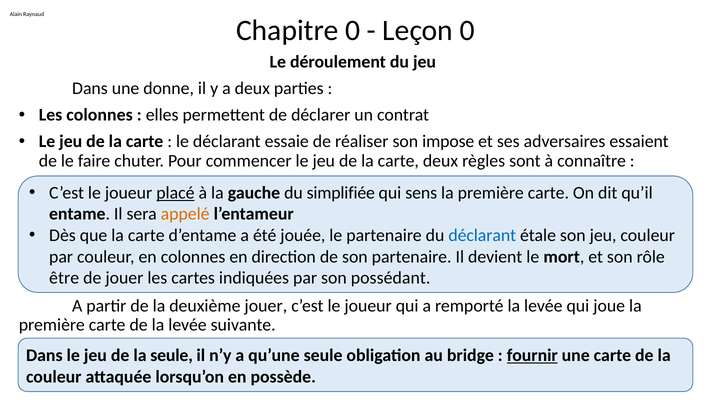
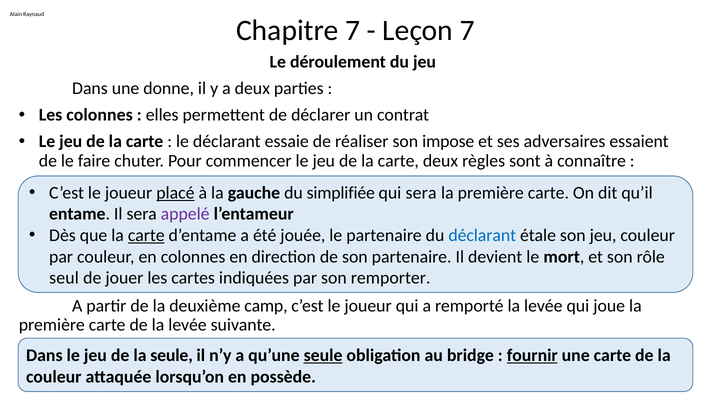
Chapitre 0: 0 -> 7 (353, 31)
Leçon 0: 0 -> 7 (467, 31)
qui sens: sens -> sera (421, 193)
appelé colour: orange -> purple (185, 214)
carte underline: none -> present (146, 235)
être: être -> seul (64, 278)
possédant: possédant -> remporter (391, 278)
deuxième jouer: jouer -> camp (266, 306)
seule underline: none -> present (323, 355)
